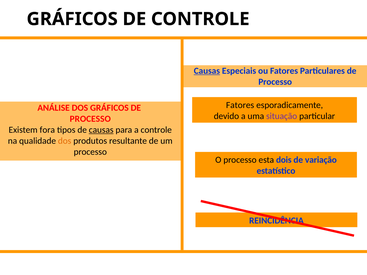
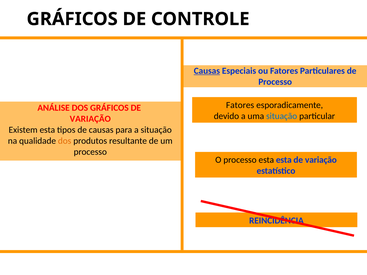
situação colour: purple -> blue (282, 116)
PROCESSO: PROCESSO -> VARIAÇÃO (90, 119)
Existem fora: fora -> esta (47, 130)
causas underline: present -> none (101, 130)
a controle: controle -> situação (156, 130)
esta dois: dois -> esta (284, 160)
